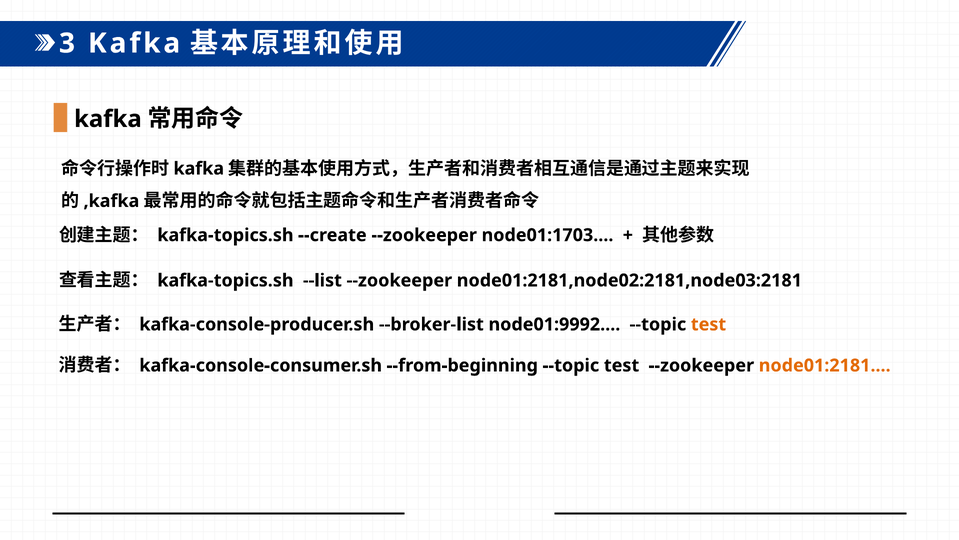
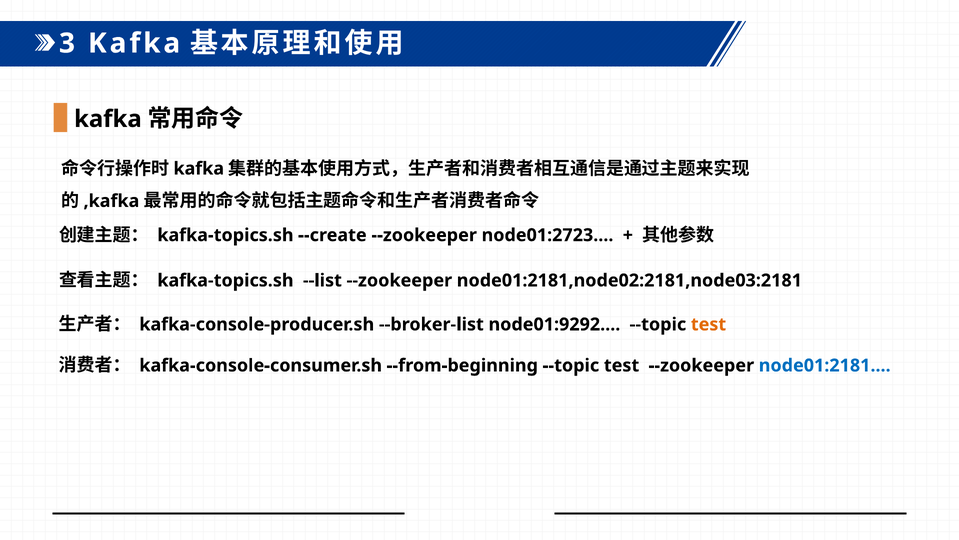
node01:1703: node01:1703 -> node01:2723 (547, 235)
node01:9992: node01:9992 -> node01:9292 (554, 324)
node01:2181 colour: orange -> blue (825, 365)
